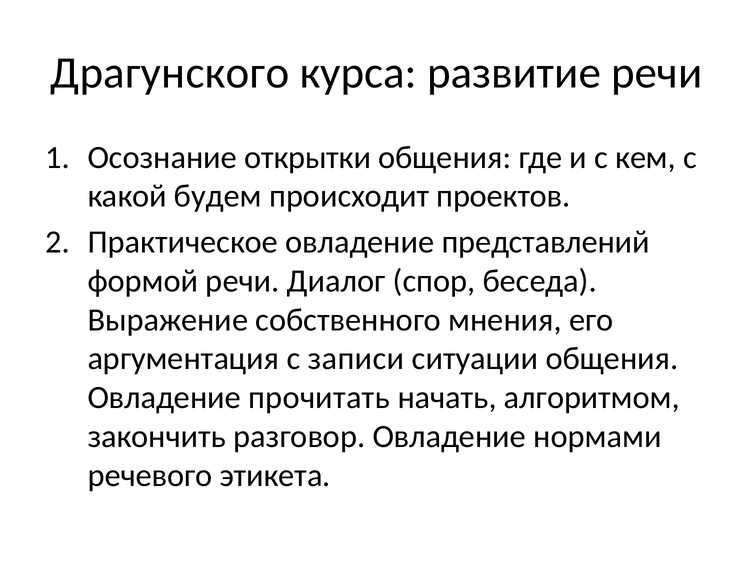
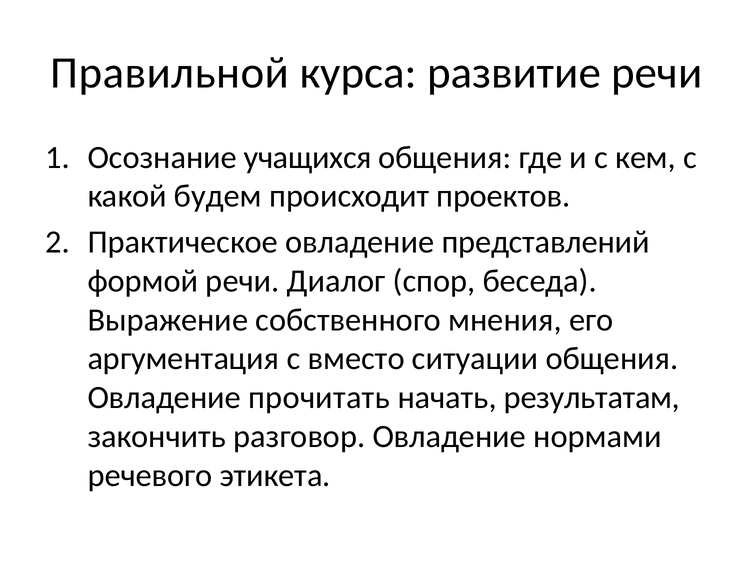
Драгунского: Драгунского -> Правильной (170, 73)
открытки: открытки -> учащихся (308, 157)
записи: записи -> вместо (356, 359)
алгоритмом: алгоритмом -> результатам (592, 398)
